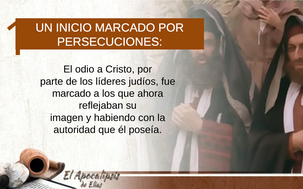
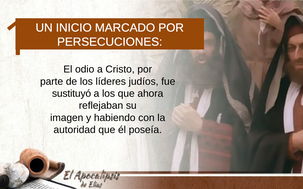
marcado: marcado -> sustituyó (72, 94)
